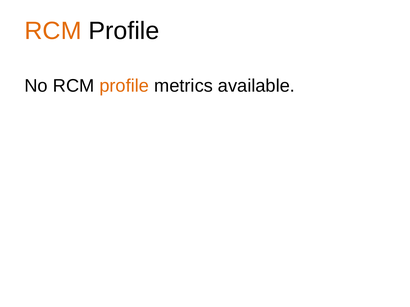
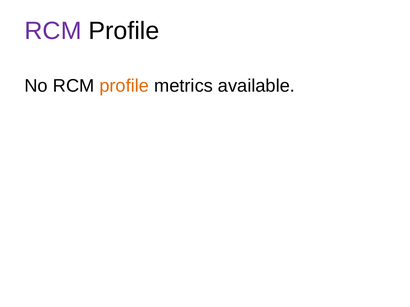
RCM colour: orange -> purple (53, 31)
